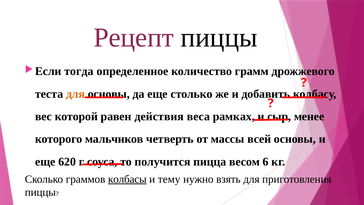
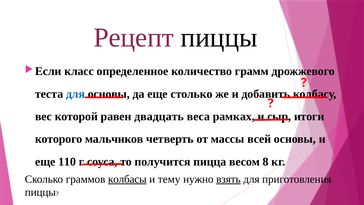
тогда: тогда -> класс (79, 71)
для colour: orange -> blue (76, 94)
действия: действия -> двадцать (159, 116)
менее: менее -> итоги (309, 116)
620: 620 -> 110 (67, 162)
6: 6 -> 8 (266, 162)
взять underline: none -> present (228, 179)
